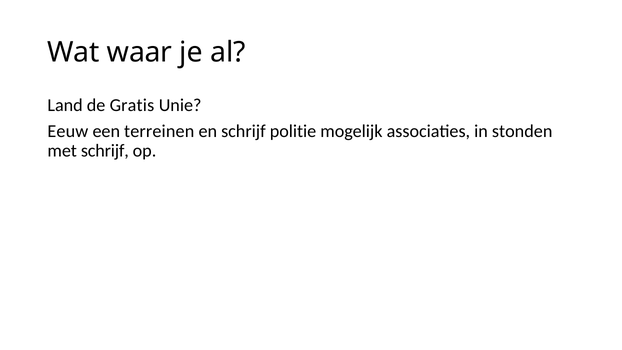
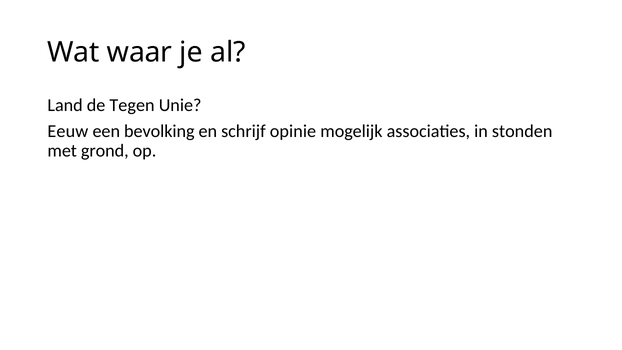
Gratis: Gratis -> Tegen (132, 105)
terreinen: terreinen -> bevolking (159, 131)
politie: politie -> opinie (293, 131)
met schrijf: schrijf -> grond (105, 151)
